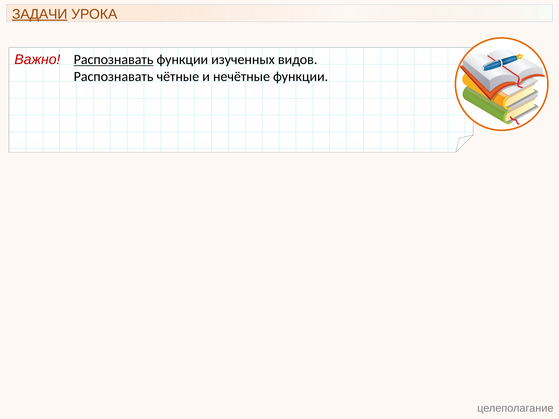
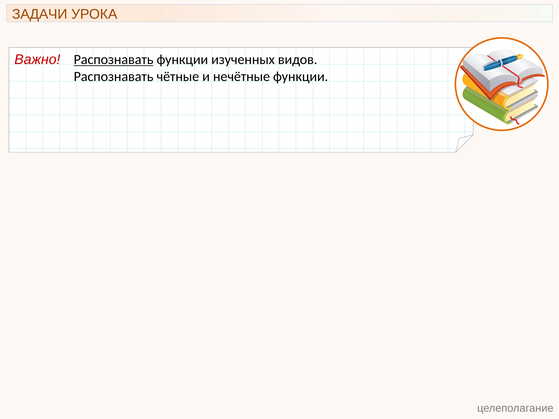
ЗАДАЧИ underline: present -> none (40, 14)
